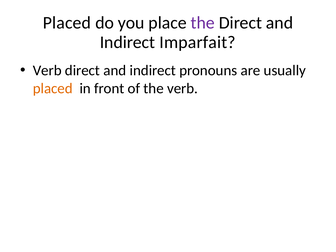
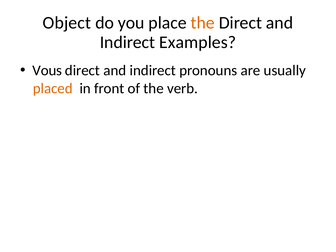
Placed: Placed -> Object (67, 23)
the colour: purple -> orange (203, 23)
Imparfait: Imparfait -> Examples (198, 42)
Verb: Verb -> Vous (47, 70)
